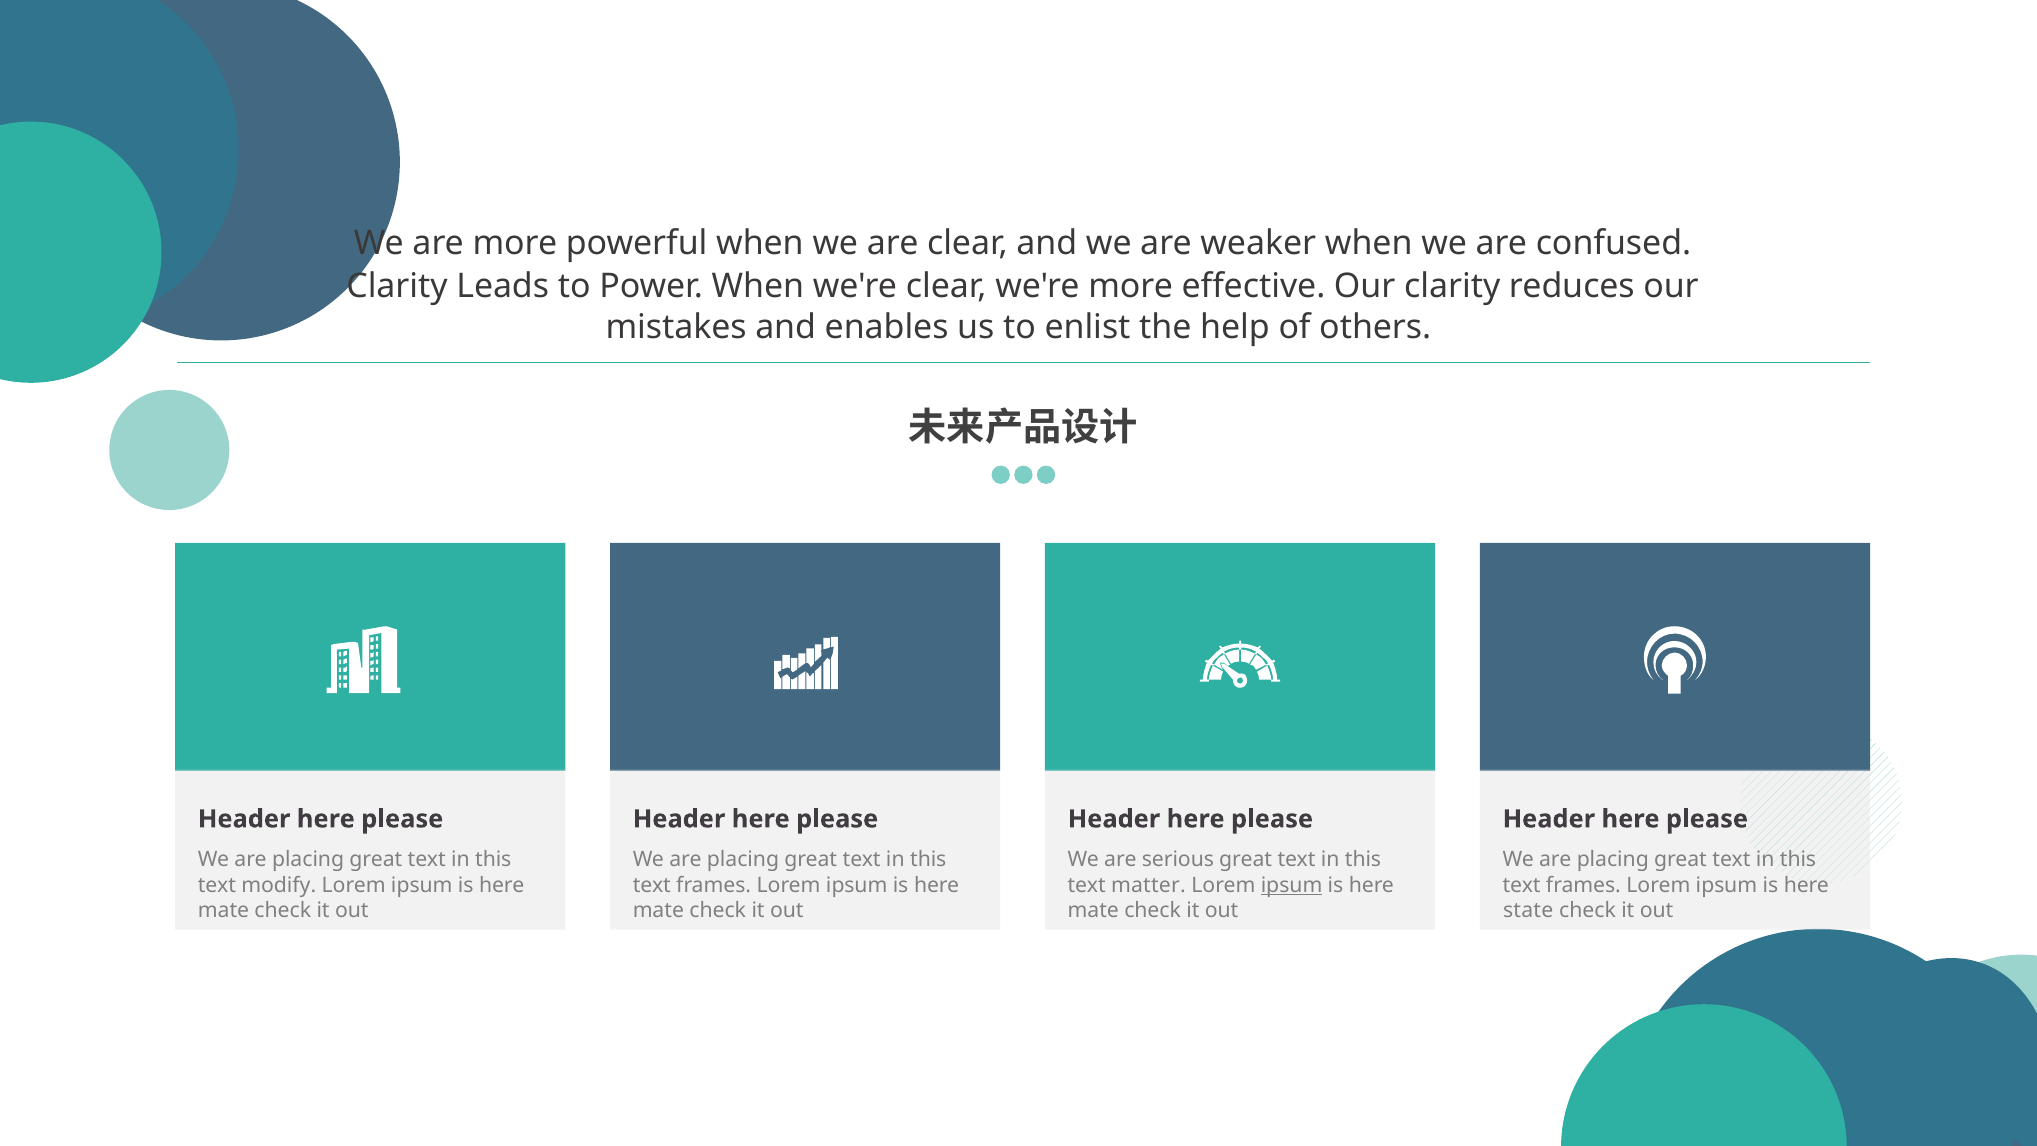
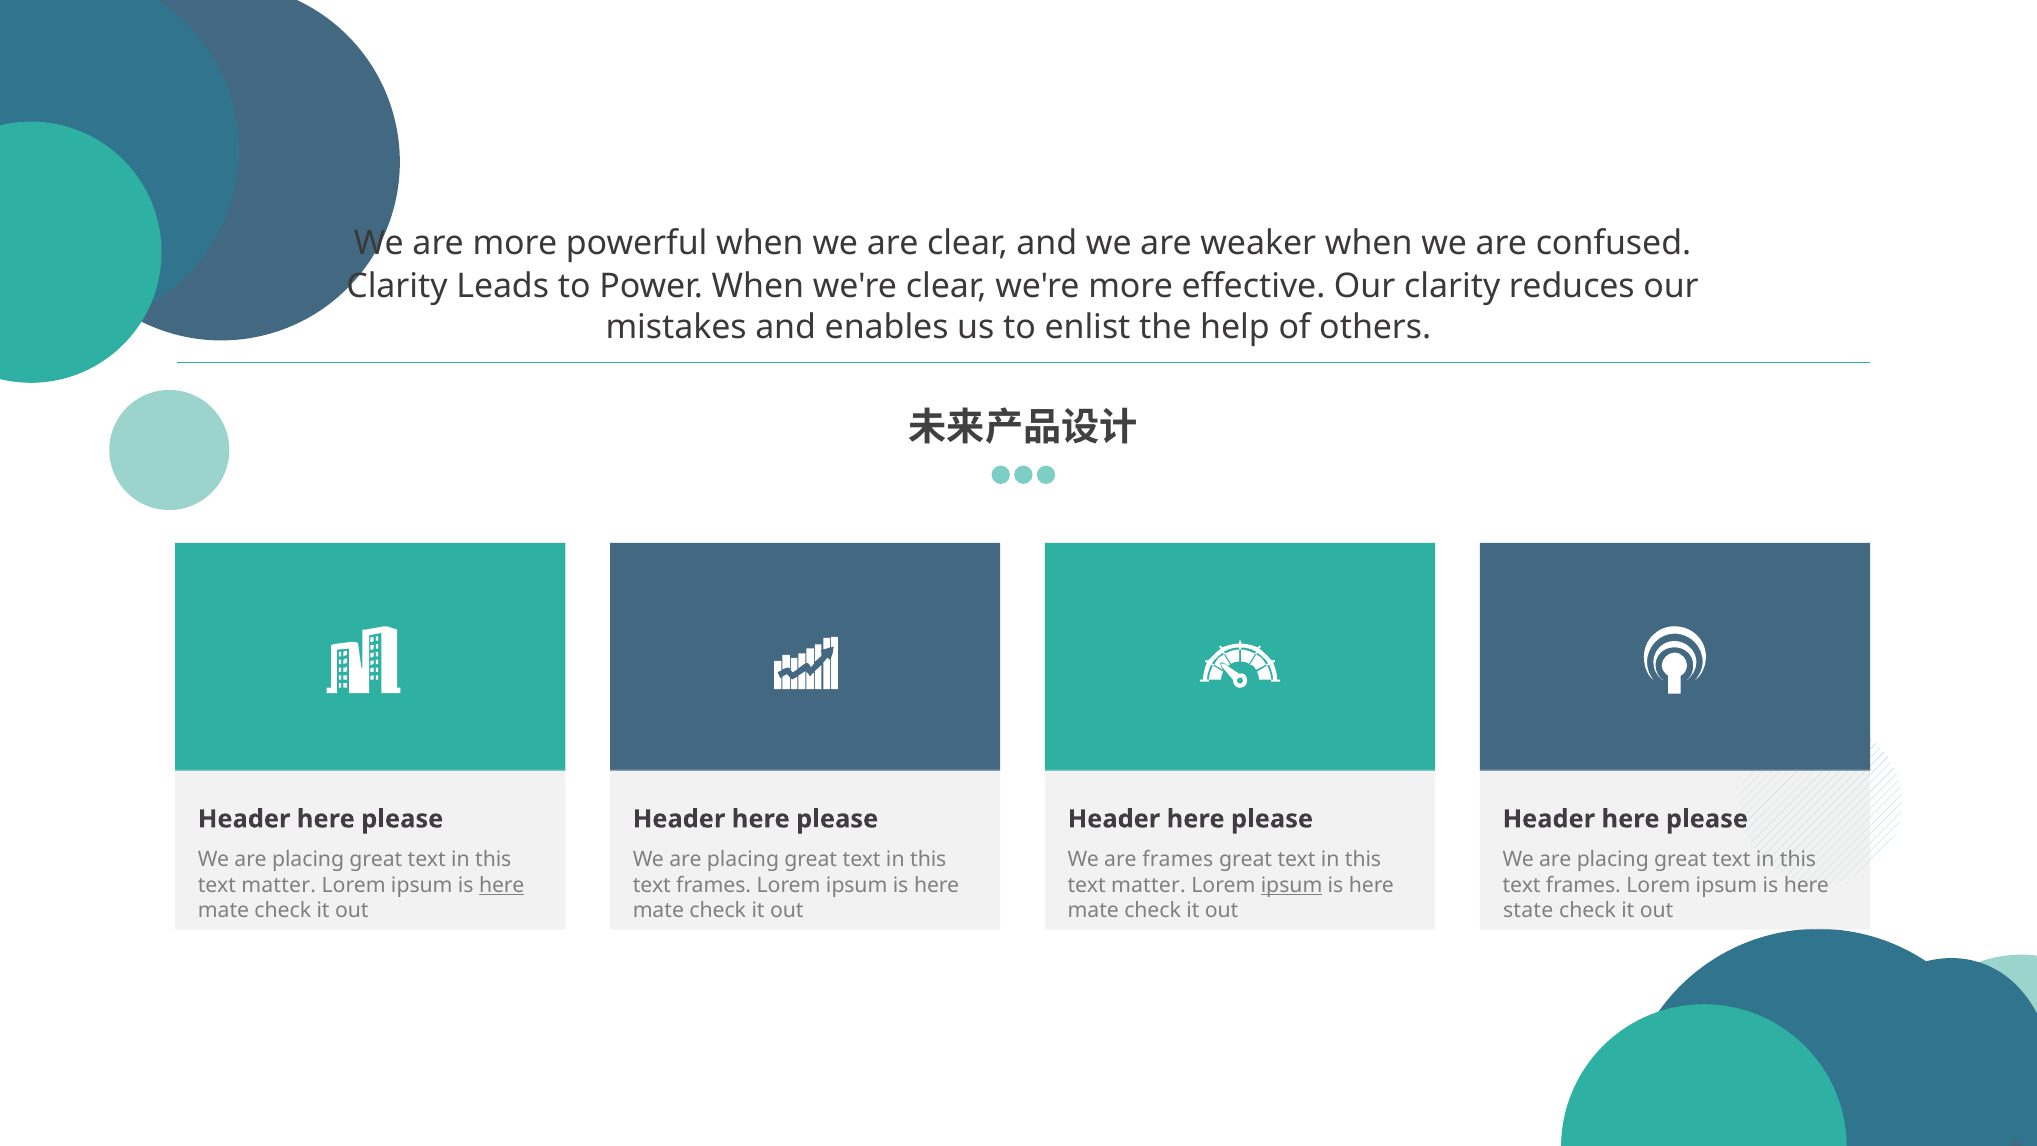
are serious: serious -> frames (1178, 860)
modify: modify -> matter (279, 885)
here underline: none -> present (502, 885)
